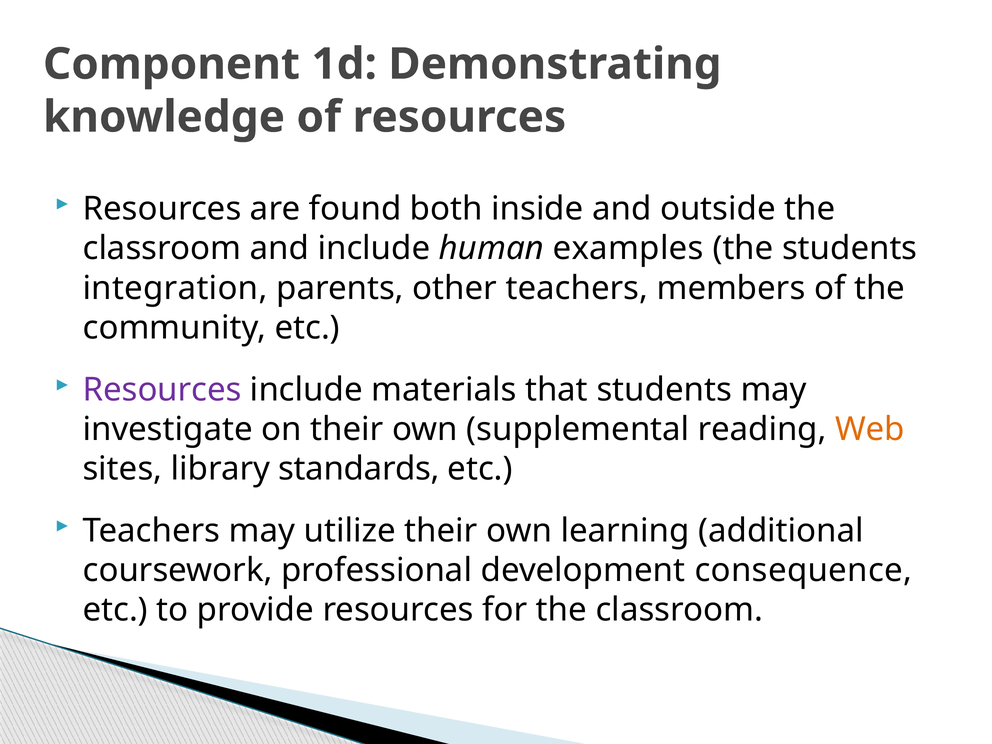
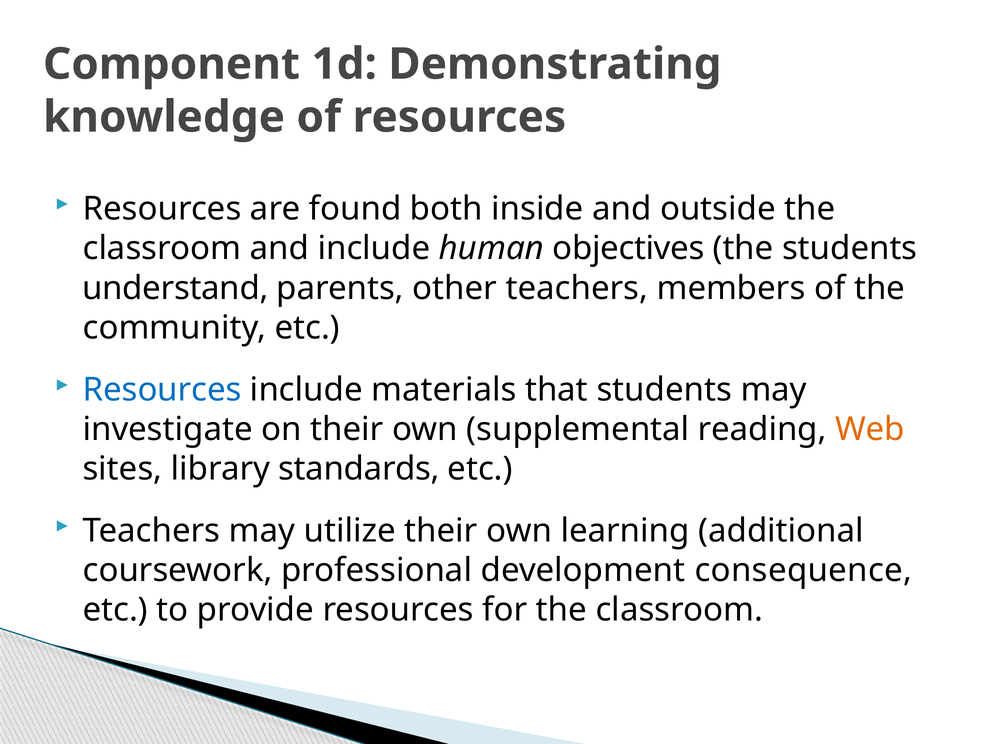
examples: examples -> objectives (629, 249)
integration: integration -> understand (175, 288)
Resources colour: purple -> blue (162, 390)
